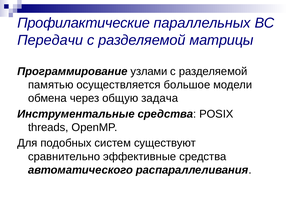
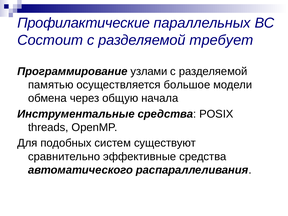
Передачи: Передачи -> Состоит (50, 40)
матрицы: матрицы -> требует (221, 40)
задача: задача -> начала (160, 98)
